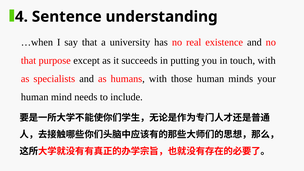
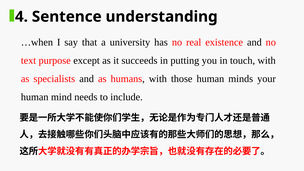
that: that -> text (29, 61)
